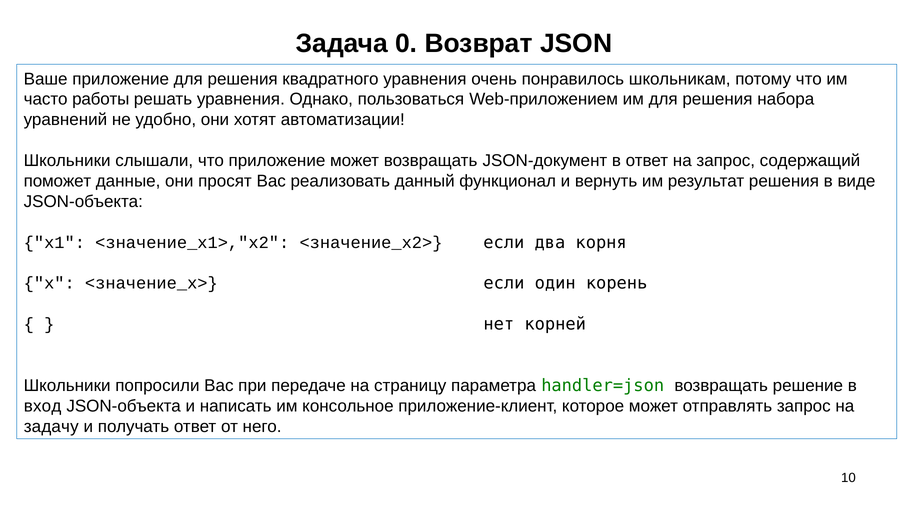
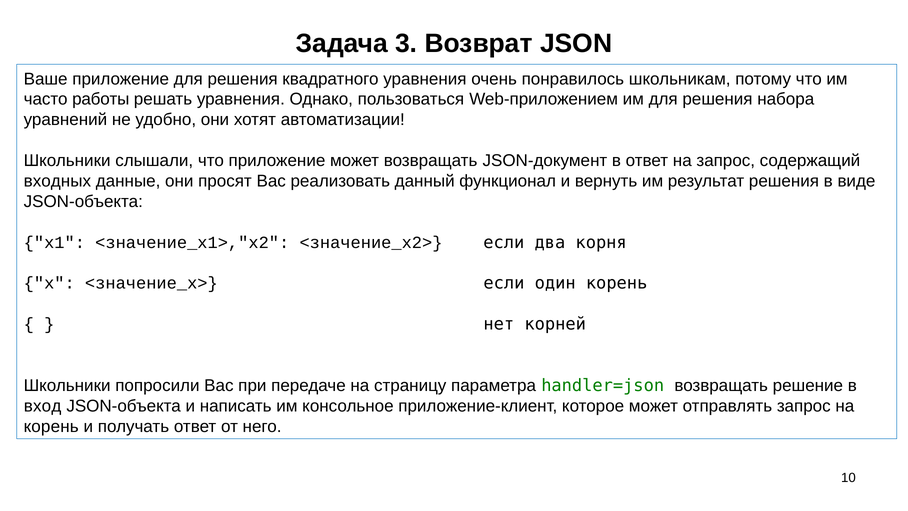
0: 0 -> 3 (406, 43)
поможет: поможет -> входных (57, 181)
задачу: задачу -> корень (51, 426)
